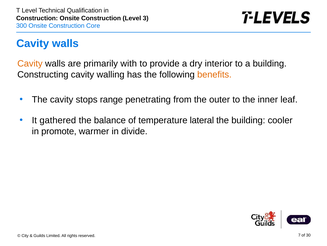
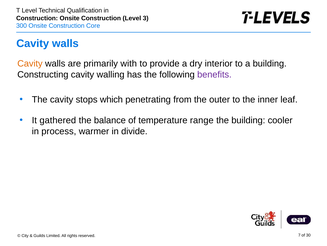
benefits colour: orange -> purple (214, 74)
range: range -> which (111, 99)
lateral: lateral -> range (202, 120)
promote: promote -> process (59, 131)
